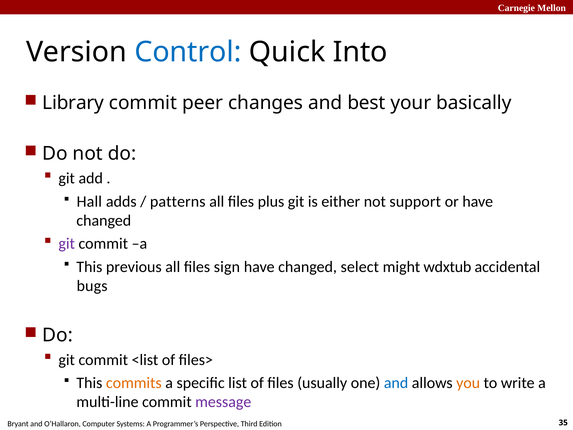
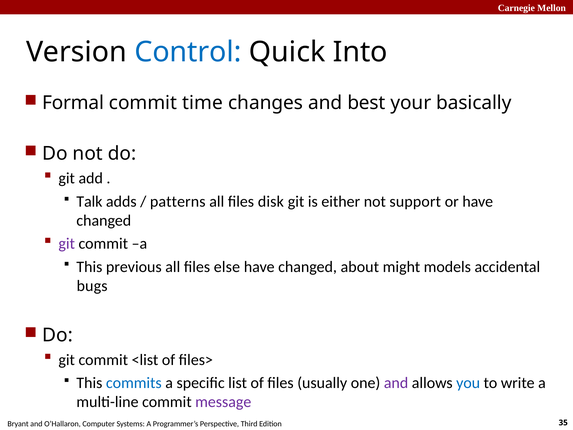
Library: Library -> Formal (73, 103)
peer: peer -> time (202, 103)
Hall: Hall -> Talk (89, 201)
plus: plus -> disk (271, 201)
sign: sign -> else (227, 267)
select: select -> about (360, 267)
wdxtub: wdxtub -> models (447, 267)
commits colour: orange -> blue (134, 383)
and colour: blue -> purple (396, 383)
you colour: orange -> blue (468, 383)
